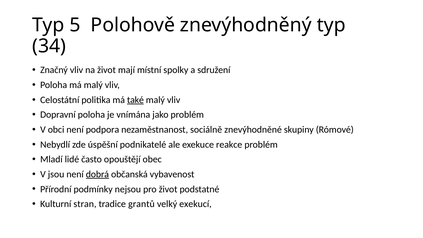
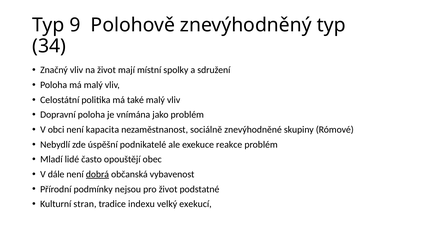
5: 5 -> 9 (75, 25)
také underline: present -> none (135, 100)
podpora: podpora -> kapacita (102, 130)
jsou: jsou -> dále (56, 174)
grantů: grantů -> indexu (141, 204)
